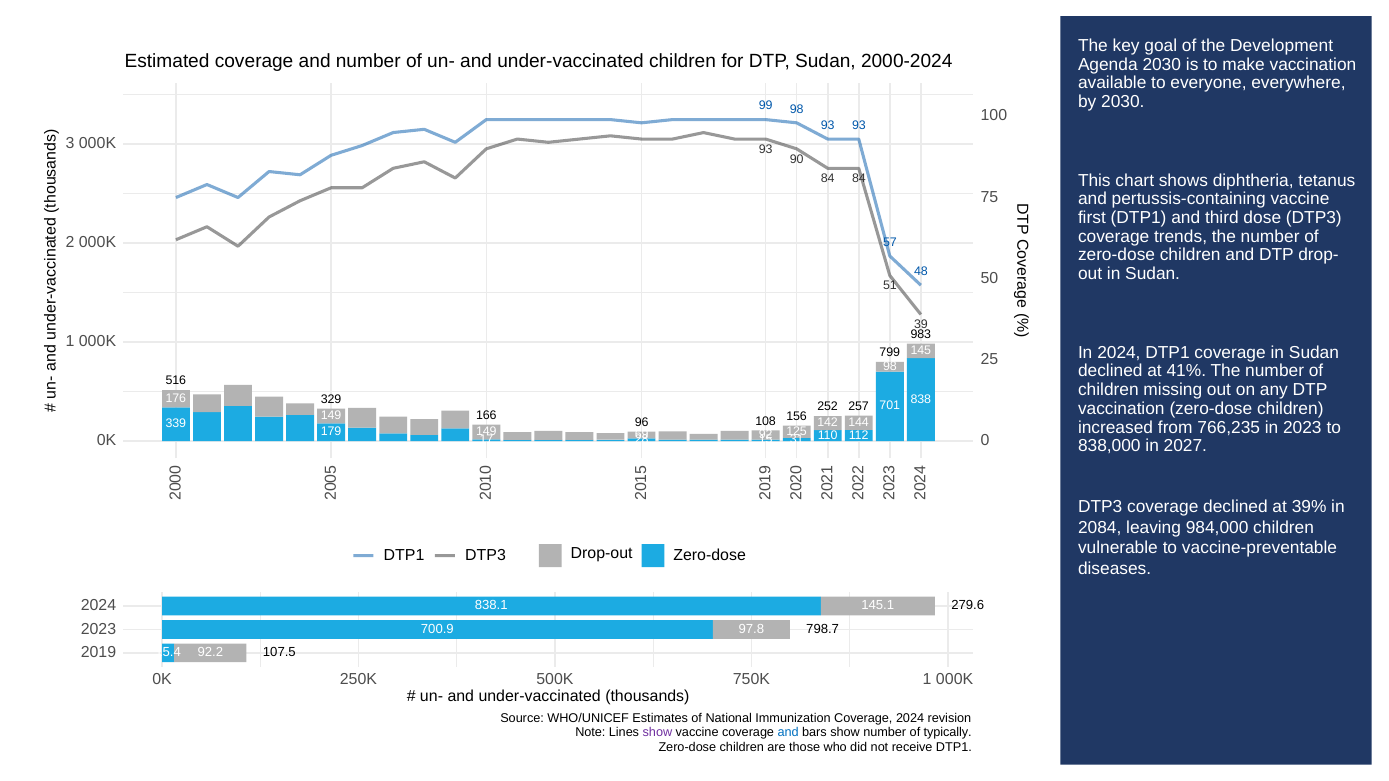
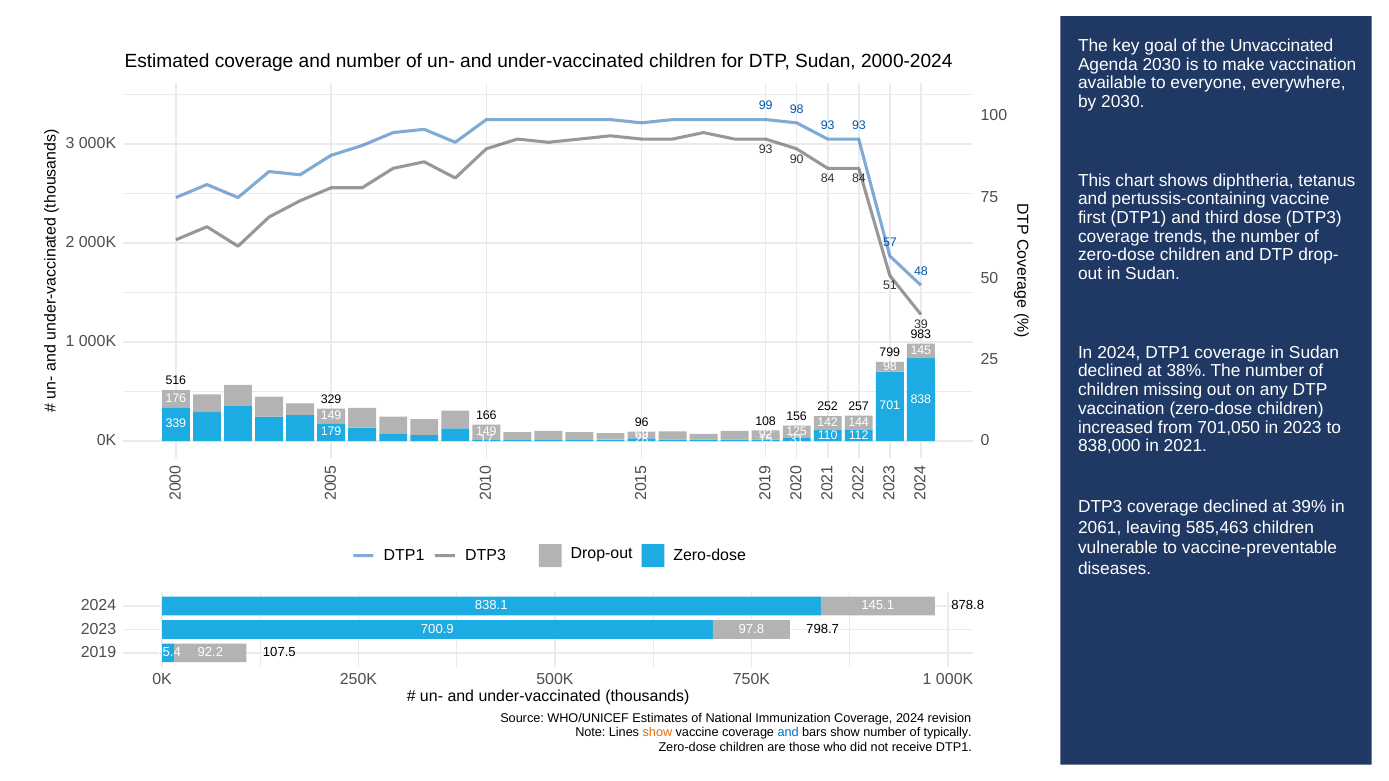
Development: Development -> Unvaccinated (1282, 46)
41%: 41% -> 38% (1186, 371)
766,235: 766,235 -> 701,050 (1229, 428)
2027: 2027 -> 2021 (1185, 446)
2084: 2084 -> 2061 (1100, 527)
984,000: 984,000 -> 585,463 (1217, 527)
279.6: 279.6 -> 878.8 (968, 606)
show colour: purple -> orange (657, 732)
